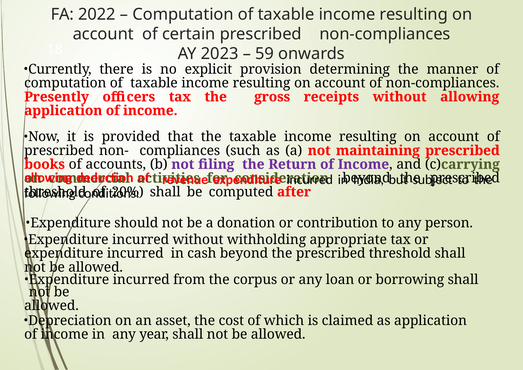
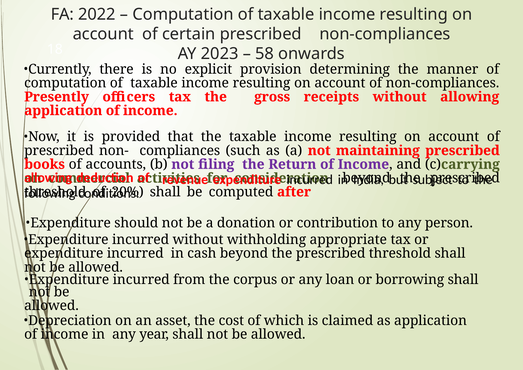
59: 59 -> 58 (265, 54)
